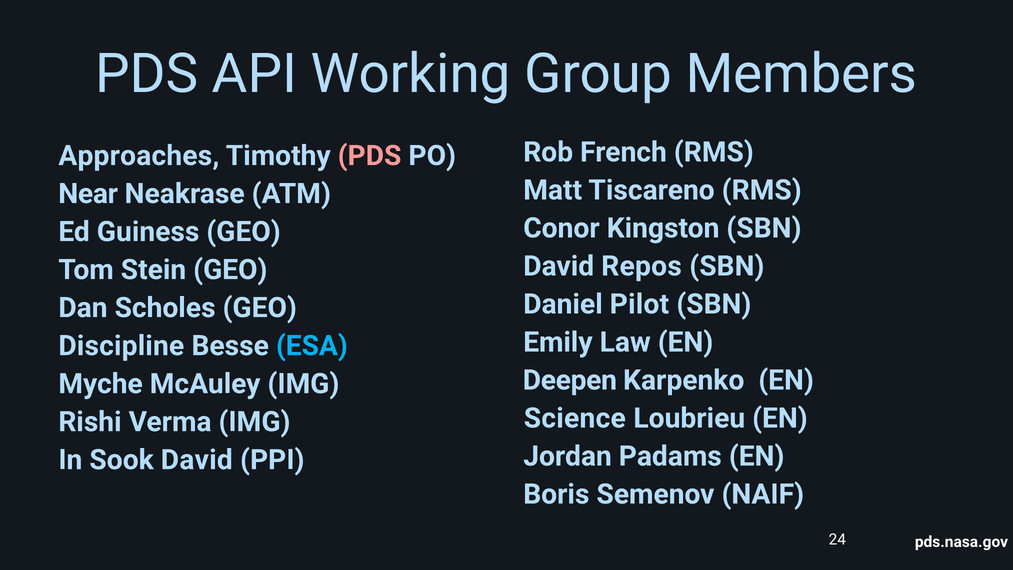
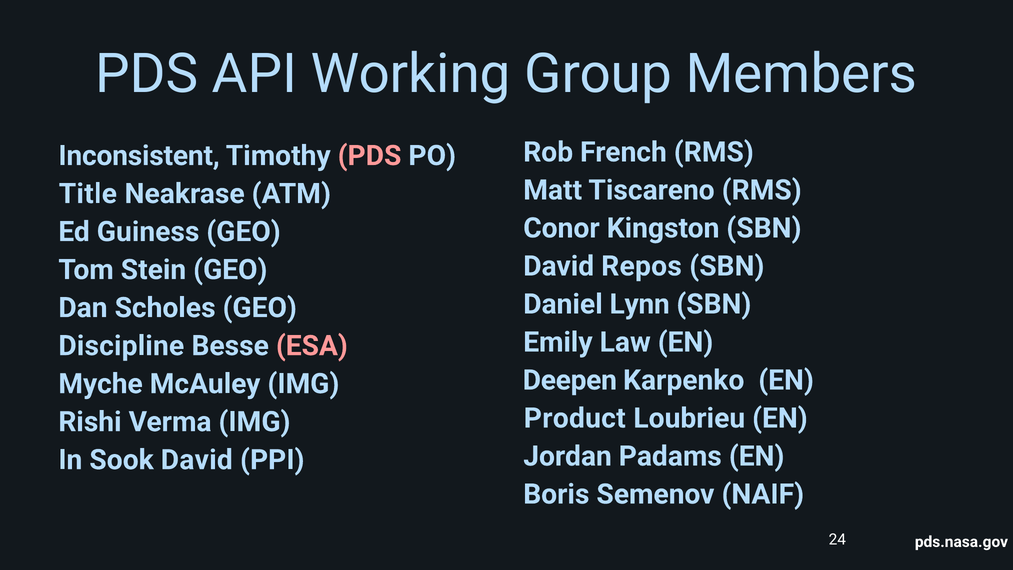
Approaches: Approaches -> Inconsistent (139, 156)
Near: Near -> Title (88, 194)
Pilot: Pilot -> Lynn (640, 304)
ESA colour: light blue -> pink (312, 346)
Science: Science -> Product (575, 418)
